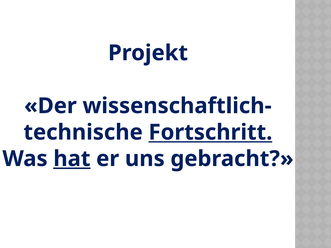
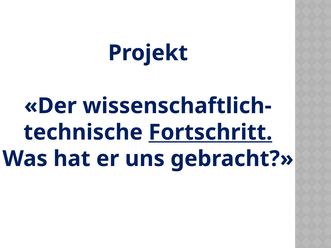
hat underline: present -> none (72, 159)
